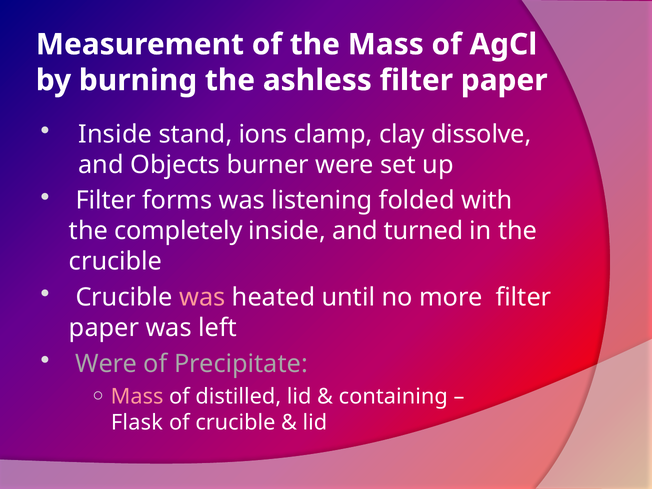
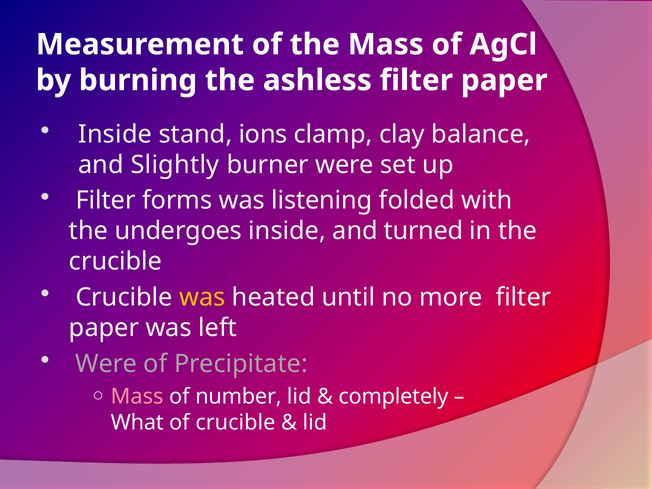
dissolve: dissolve -> balance (481, 134)
Objects: Objects -> Slightly (175, 165)
completely: completely -> undergoes (178, 231)
was colour: pink -> yellow (202, 297)
distilled: distilled -> number (238, 396)
containing: containing -> completely (393, 396)
Flask: Flask -> What (137, 423)
